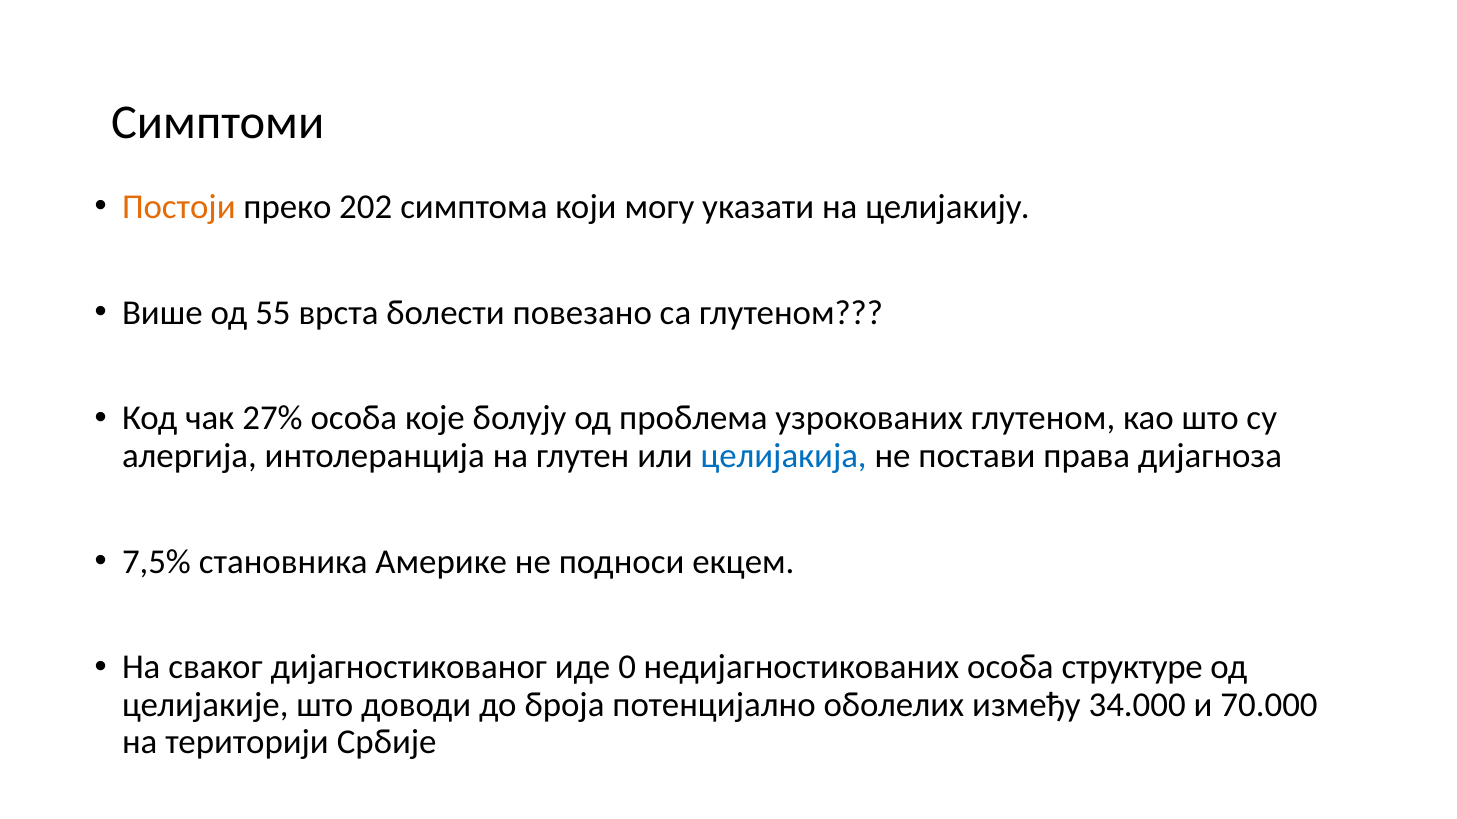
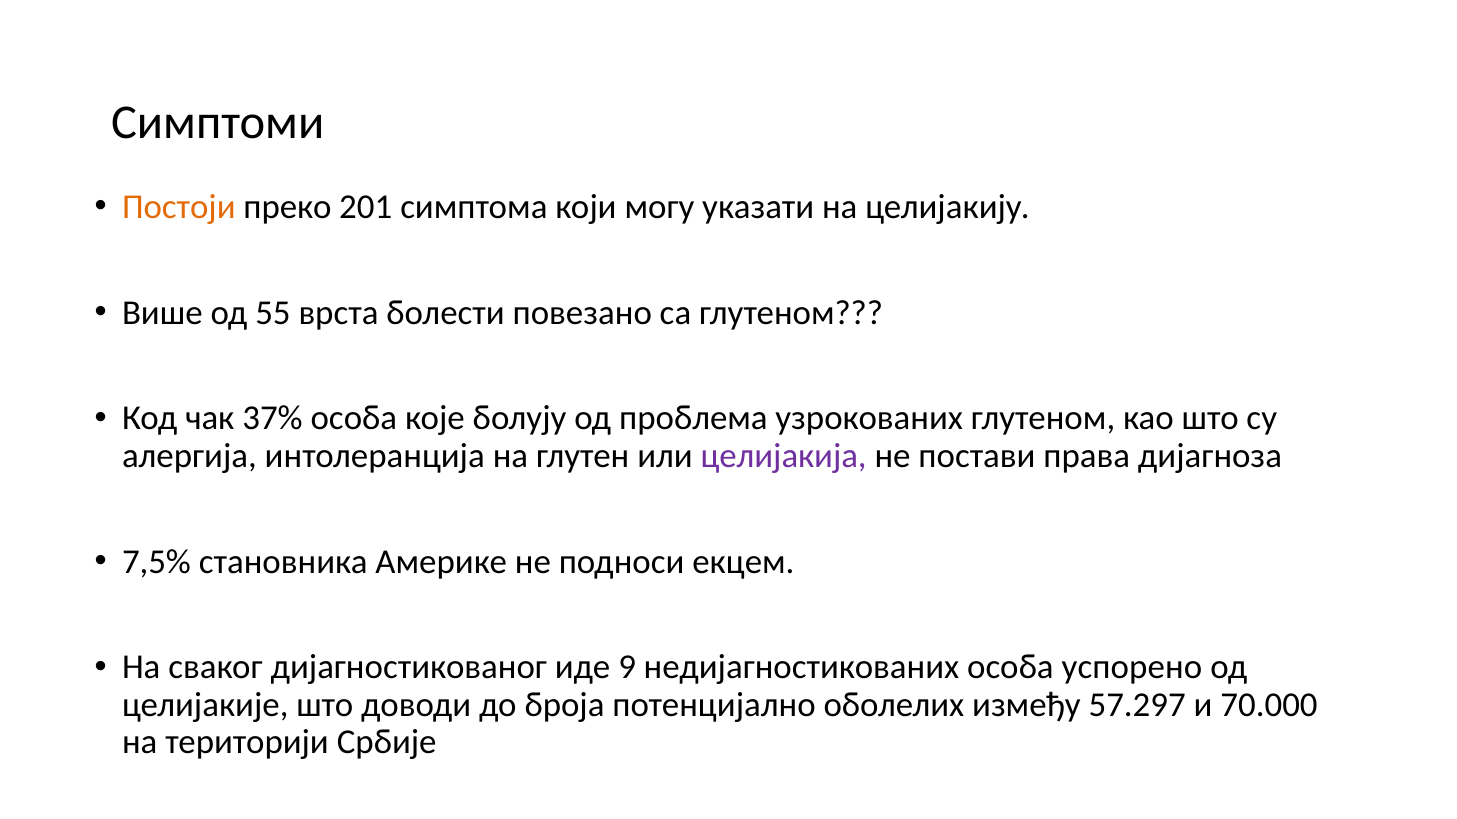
202: 202 -> 201 (366, 207)
27%: 27% -> 37% (273, 419)
целијакија colour: blue -> purple (784, 456)
0: 0 -> 9 (627, 668)
структуре: структуре -> успорено (1132, 668)
34.000: 34.000 -> 57.297 (1137, 705)
